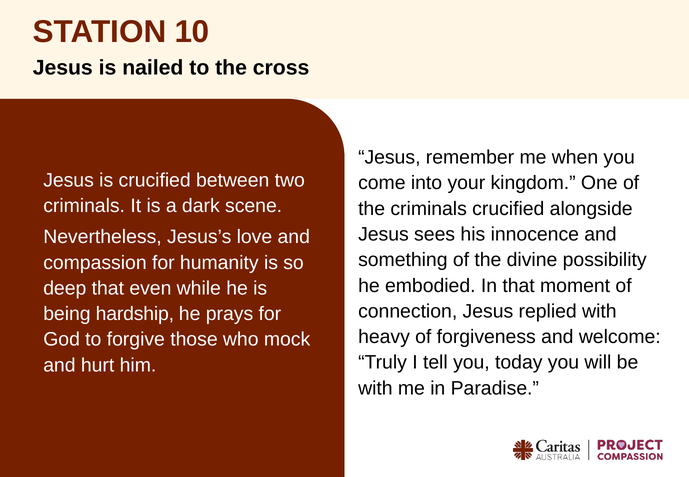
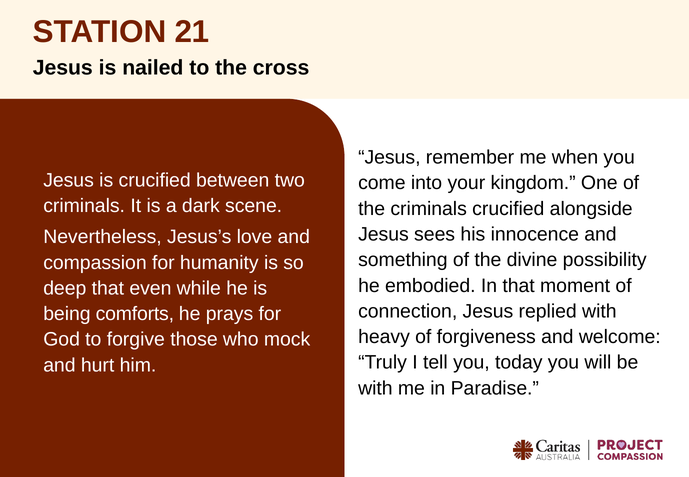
10: 10 -> 21 (192, 32)
hardship: hardship -> comforts (135, 314)
